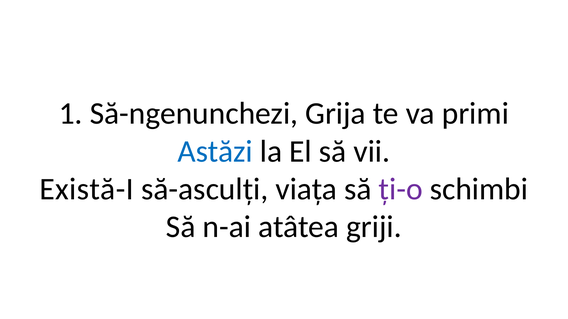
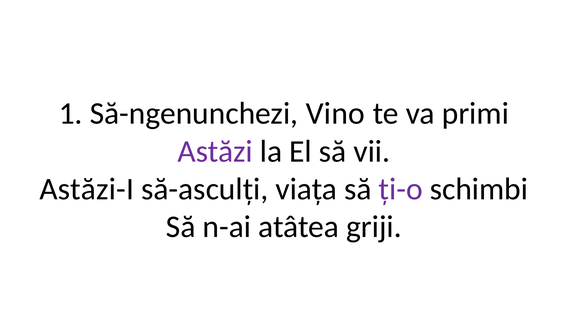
Grija: Grija -> Vino (335, 114)
Astăzi colour: blue -> purple (215, 152)
Există-I: Există-I -> Astăzi-I (87, 189)
